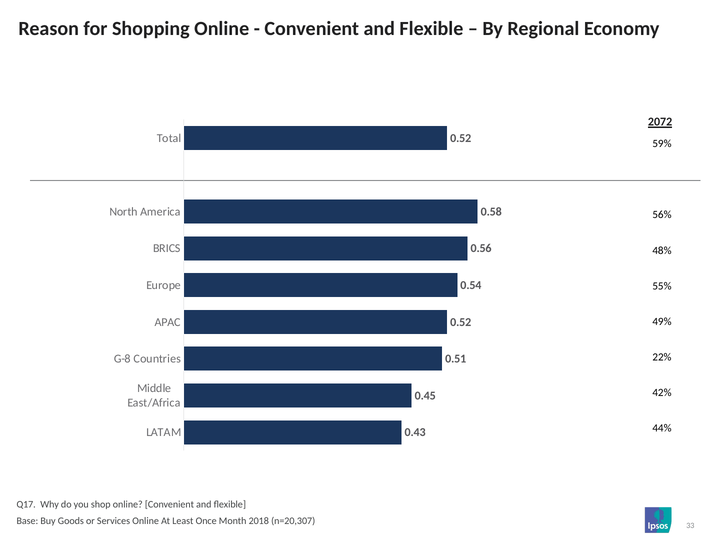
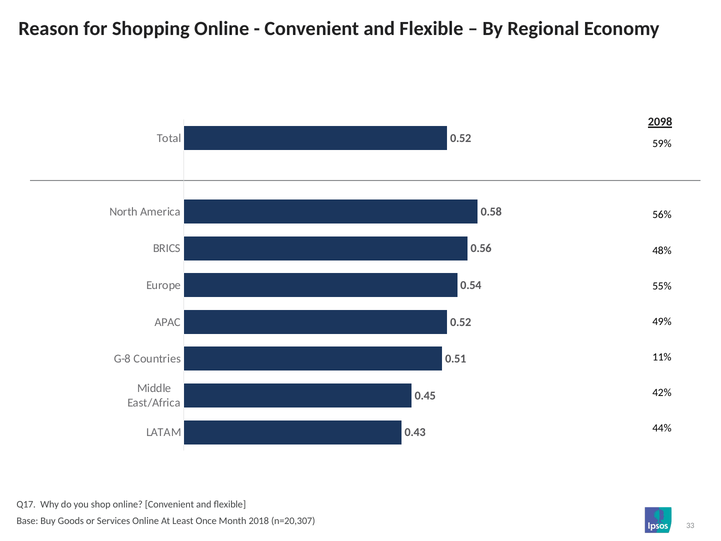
2072: 2072 -> 2098 (660, 122)
22%: 22% -> 11% (662, 357)
